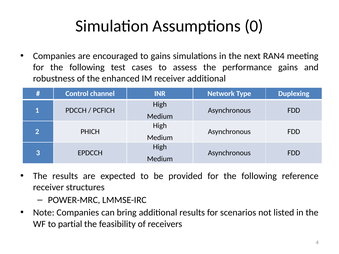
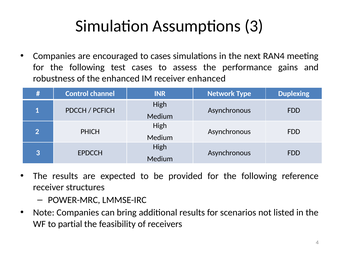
Assumptions 0: 0 -> 3 (254, 26)
to gains: gains -> cases (161, 56)
receiver additional: additional -> enhanced (206, 79)
